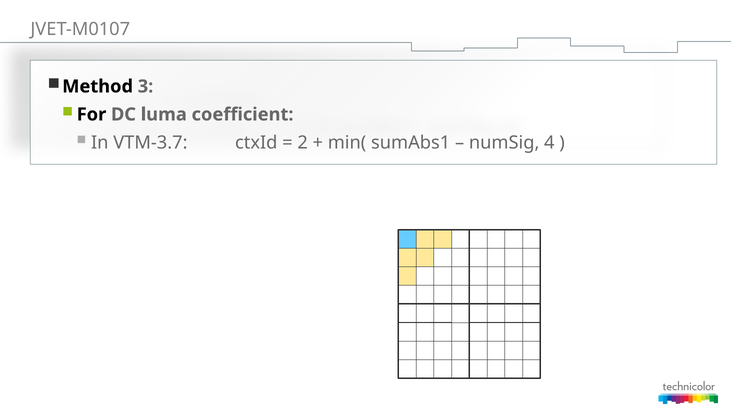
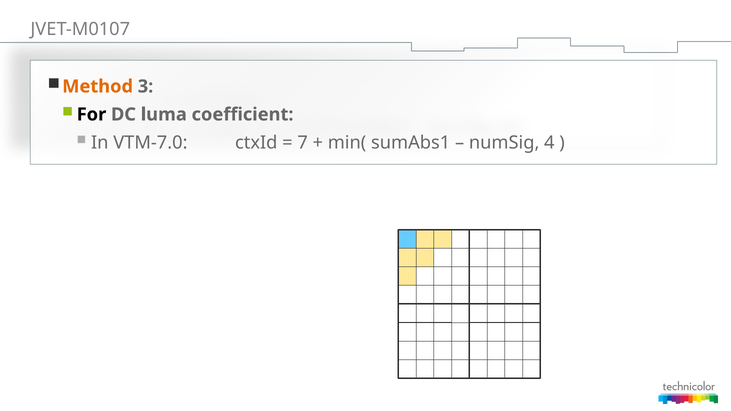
Method colour: black -> orange (98, 86)
VTM-3.7: VTM-3.7 -> VTM-7.0 (150, 143)
2: 2 -> 7 (303, 143)
